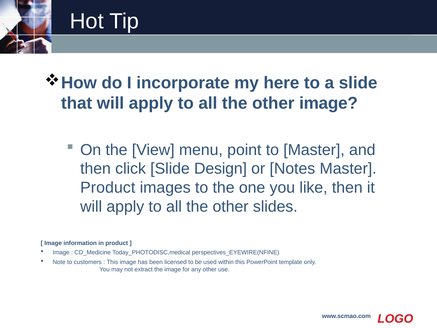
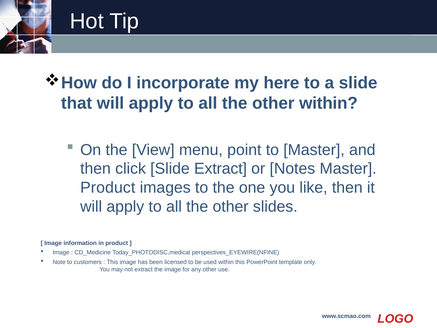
other image: image -> within (328, 103)
Slide Design: Design -> Extract (221, 169)
